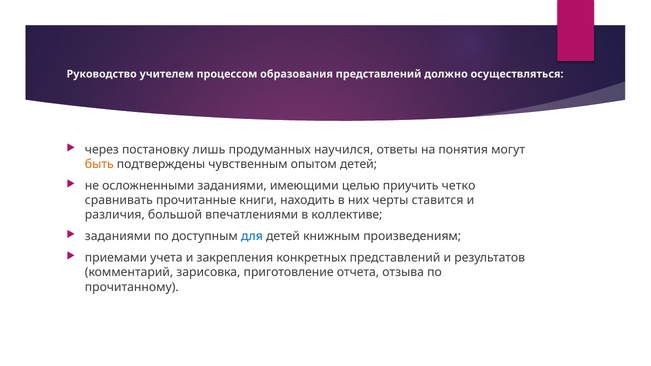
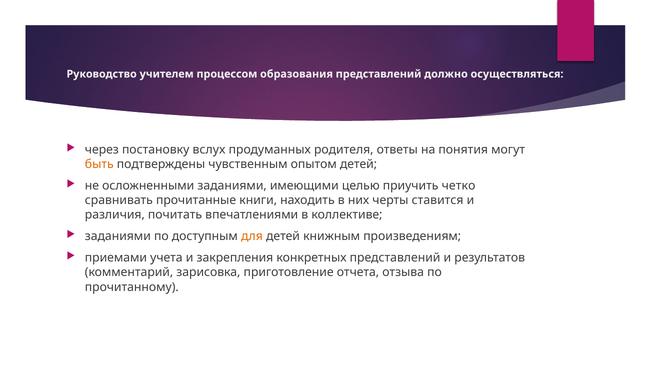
лишь: лишь -> вслух (209, 150)
научился: научился -> родителя (344, 150)
большой: большой -> почитать (175, 215)
для colour: blue -> orange (252, 236)
